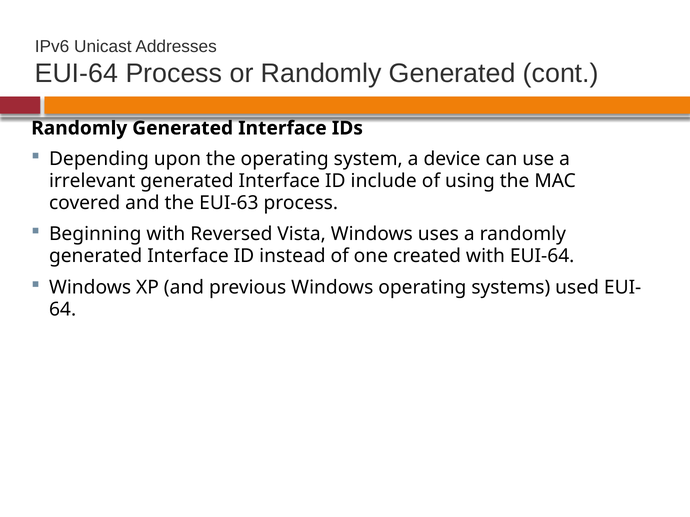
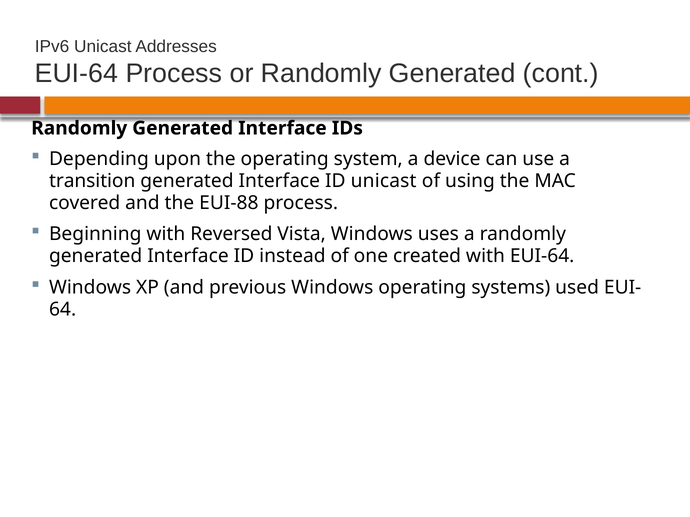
irrelevant: irrelevant -> transition (92, 181)
ID include: include -> unicast (384, 181)
EUI-63: EUI-63 -> EUI-88 (229, 203)
